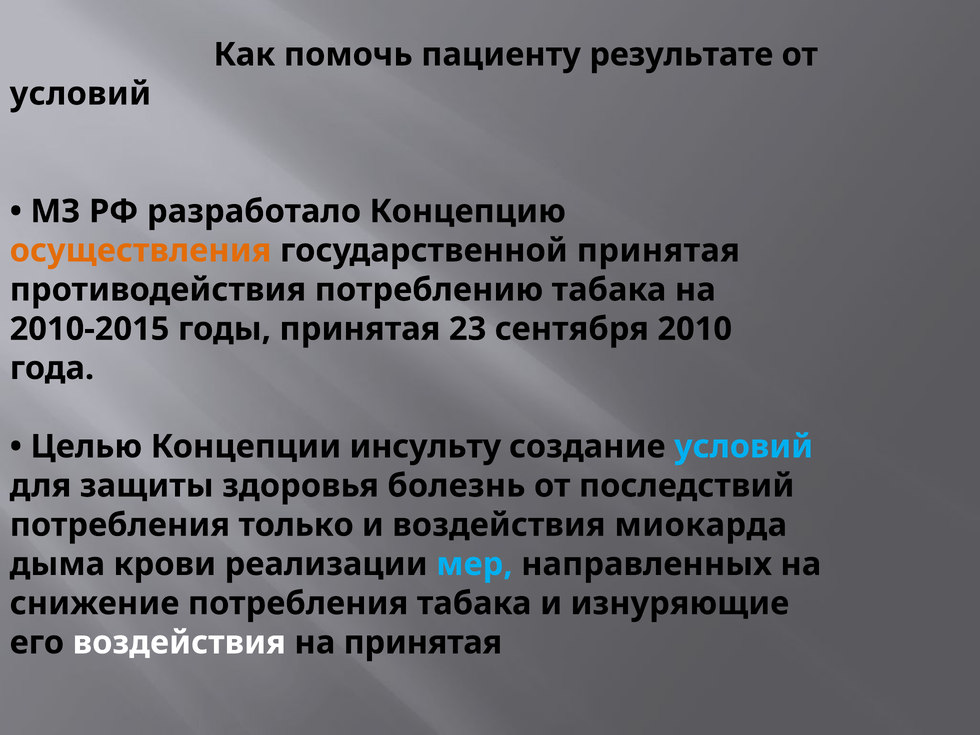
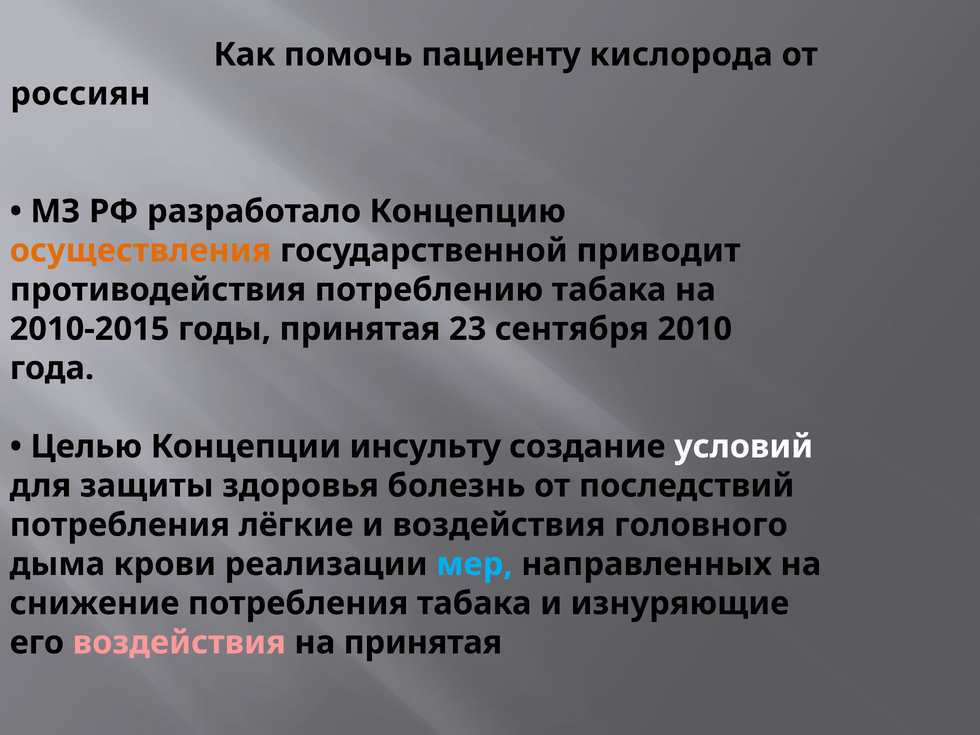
результате: результате -> кислорода (681, 55)
условий: условий -> россиян (80, 94)
государственной принятая: принятая -> приводит (658, 251)
условий colour: light blue -> white (744, 447)
только: только -> лёгкие (296, 525)
миокарда: миокарда -> головного (701, 525)
воздействия colour: white -> pink (179, 643)
